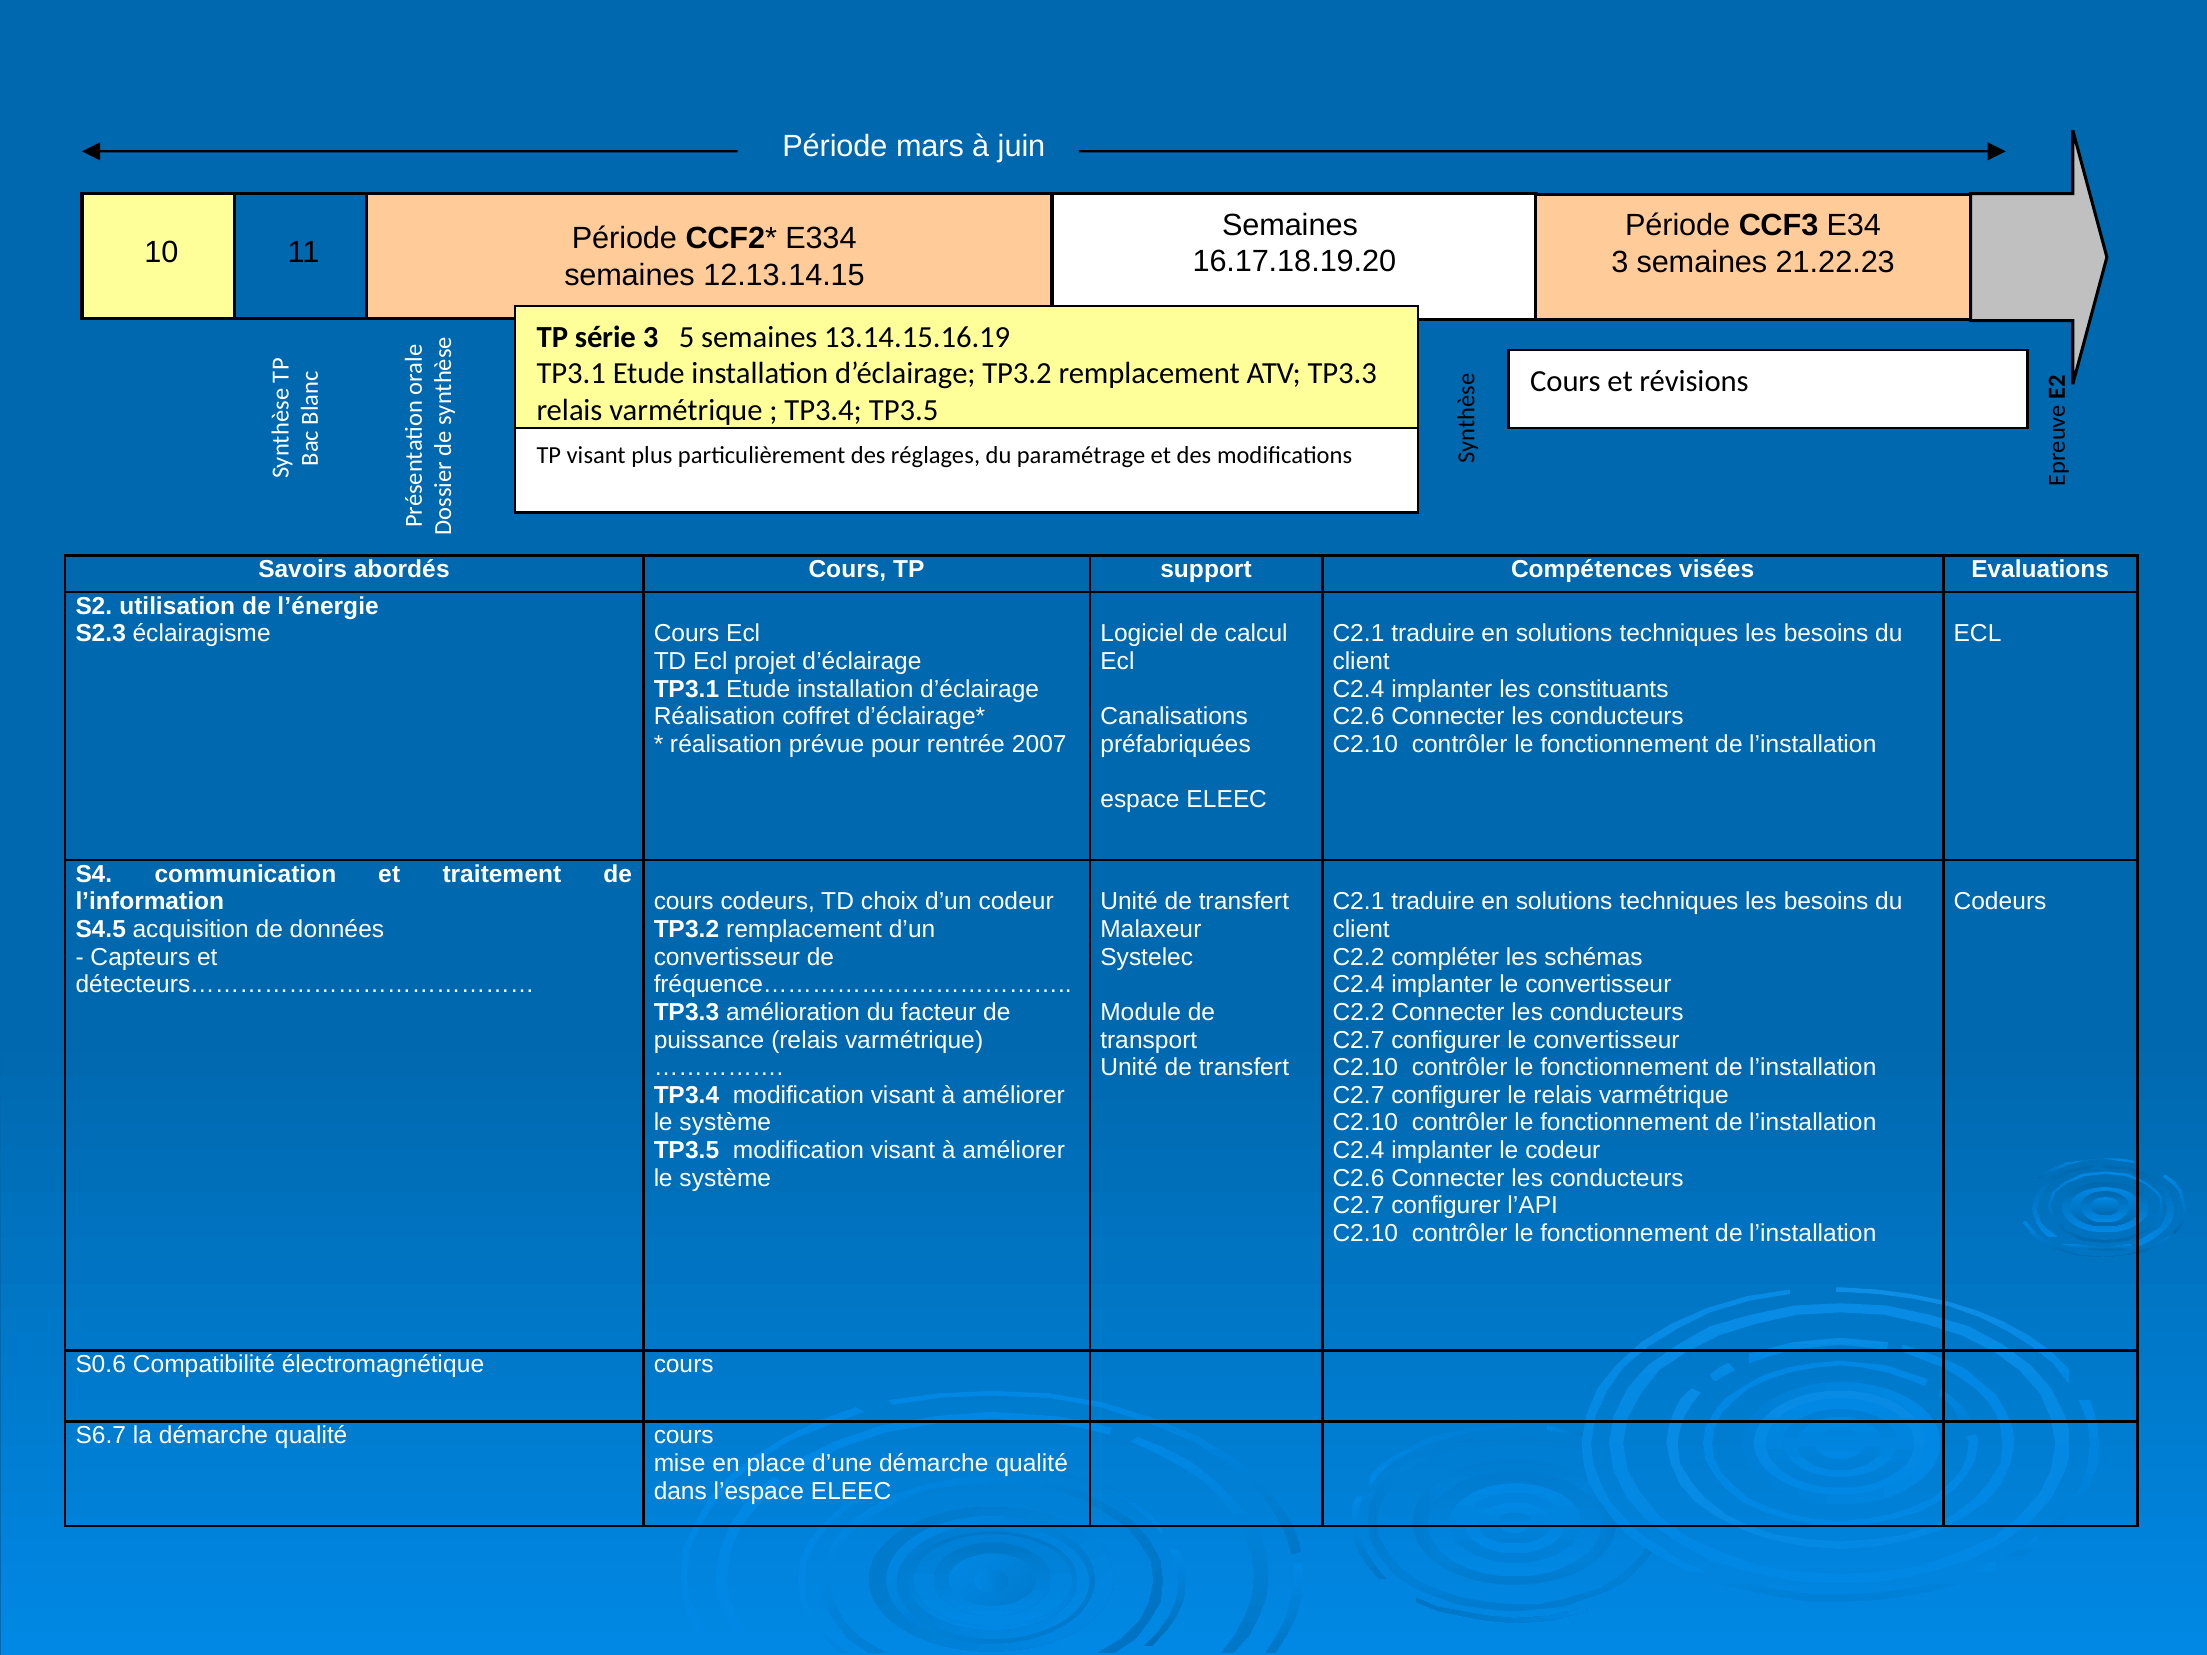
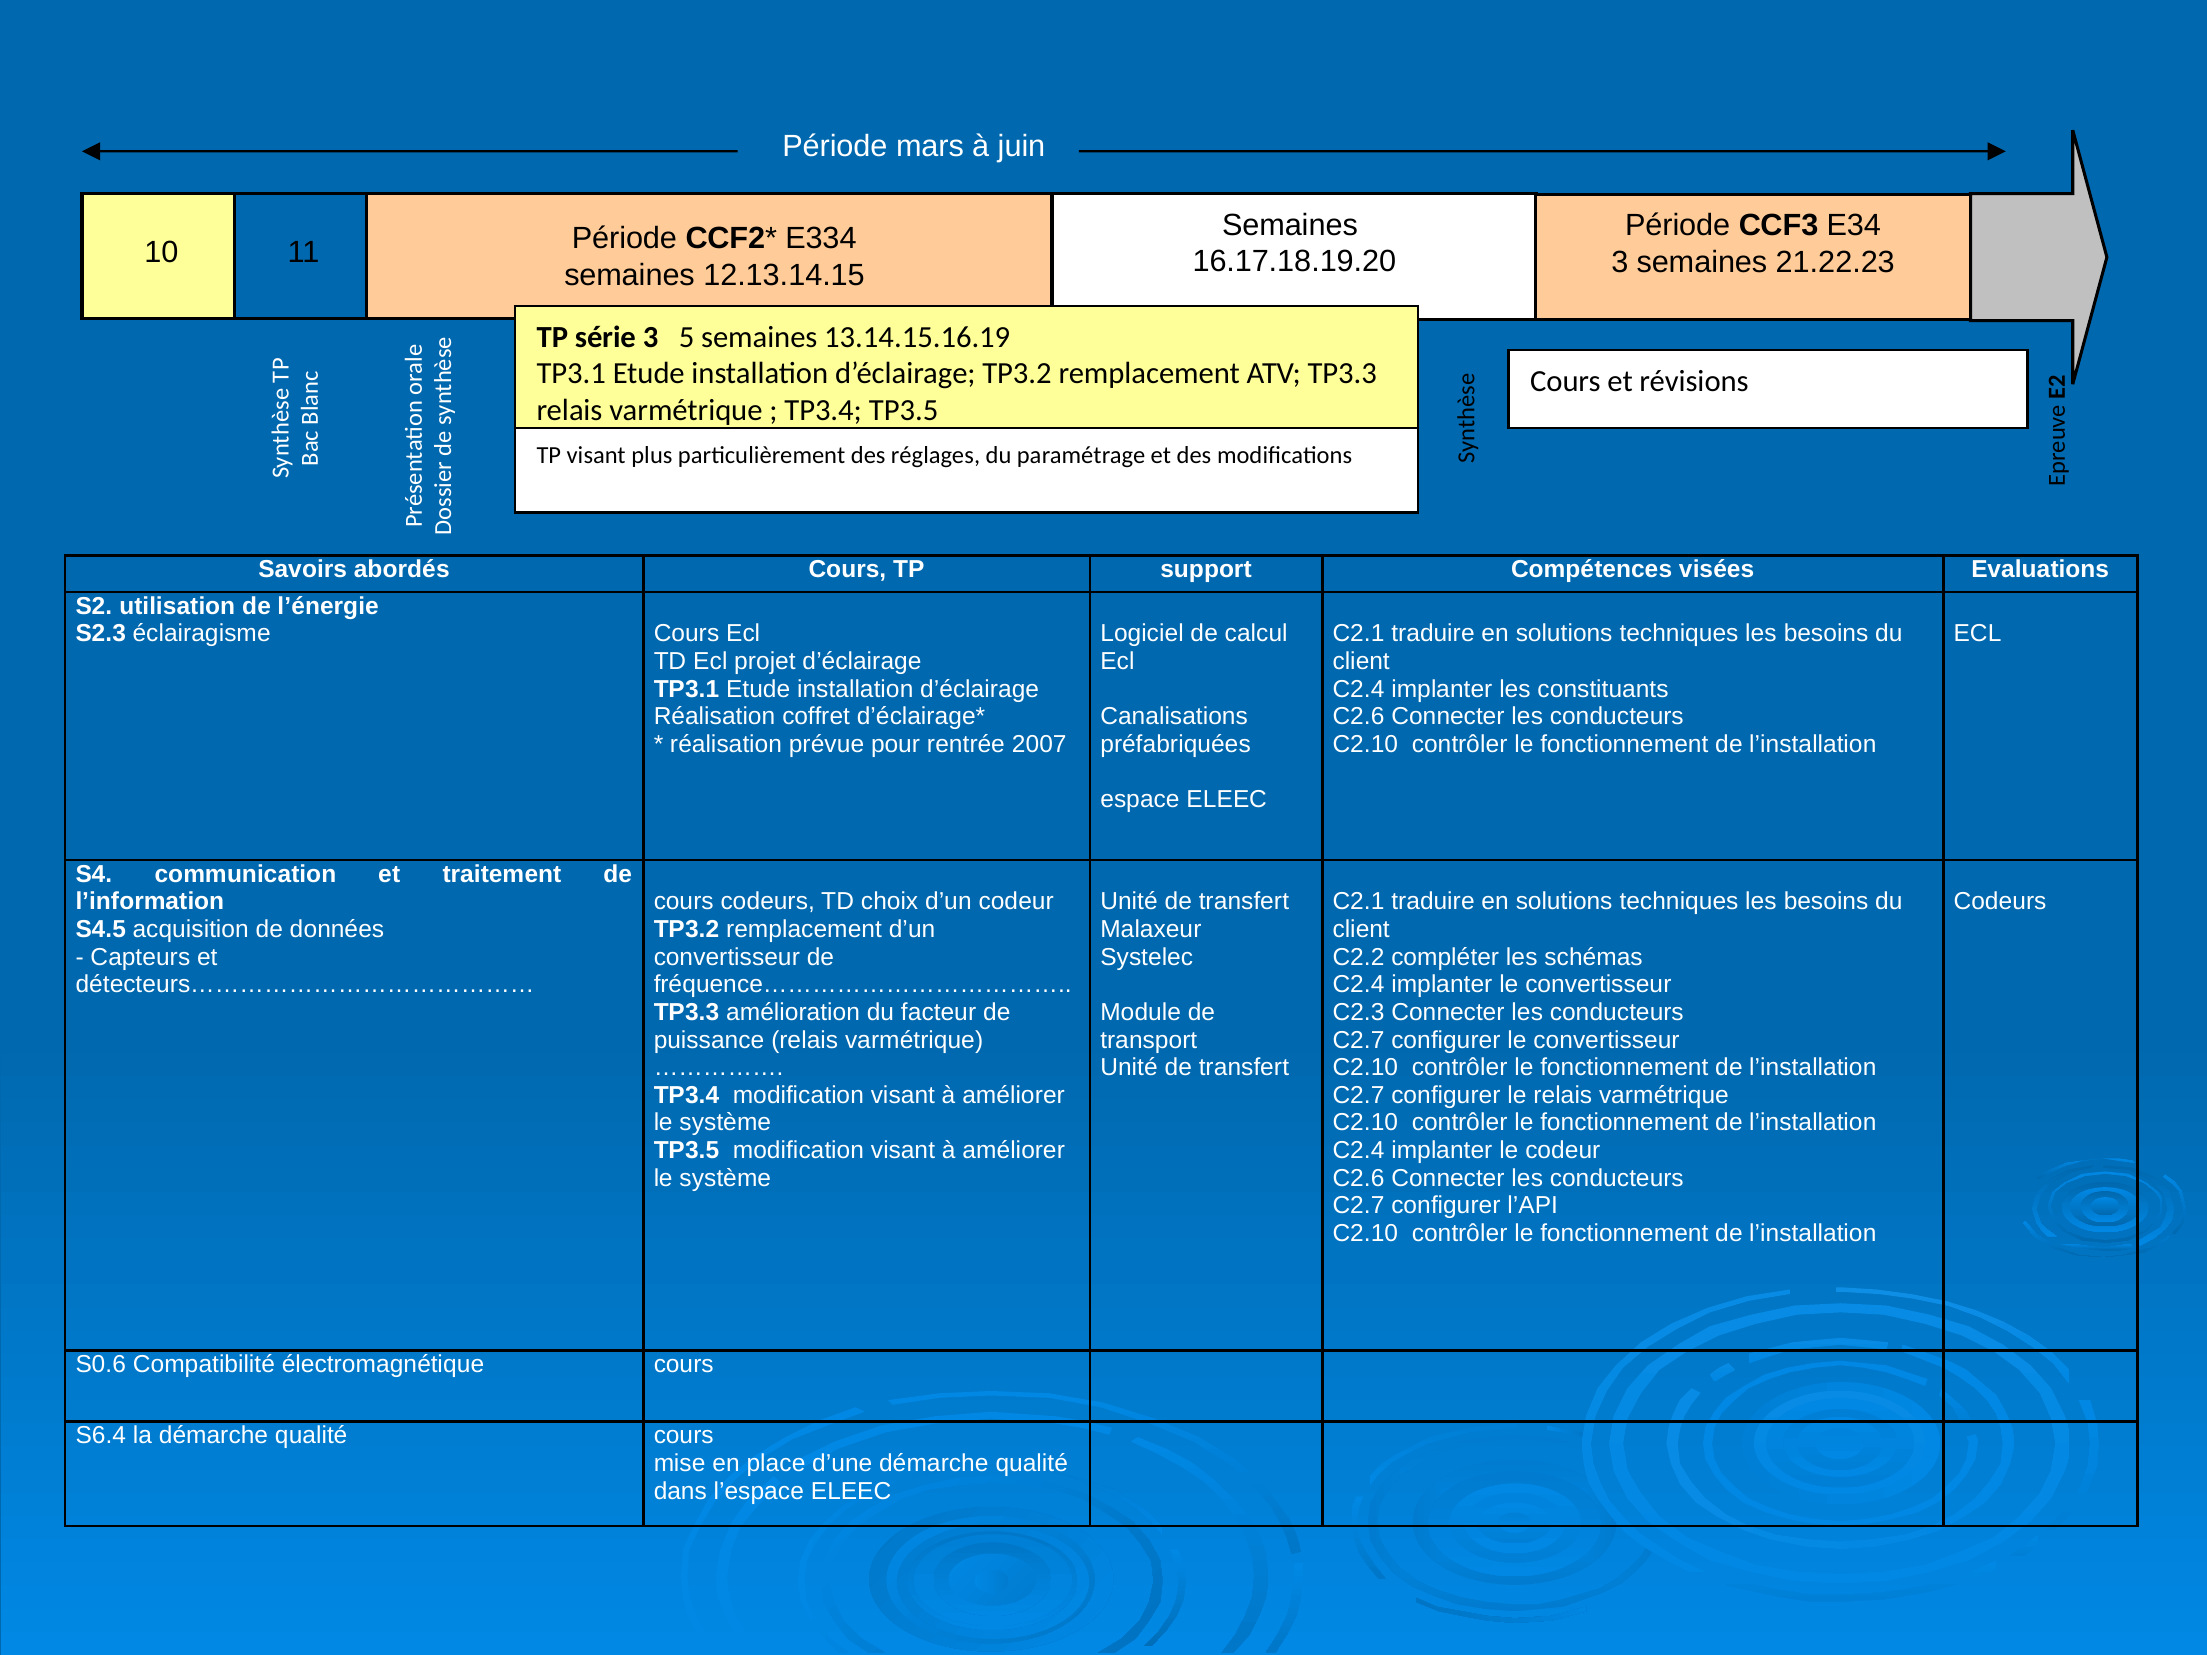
C2.2: C2.2 -> C2.3 (1359, 1013)
S6.7: S6.7 -> S6.4 (101, 1436)
